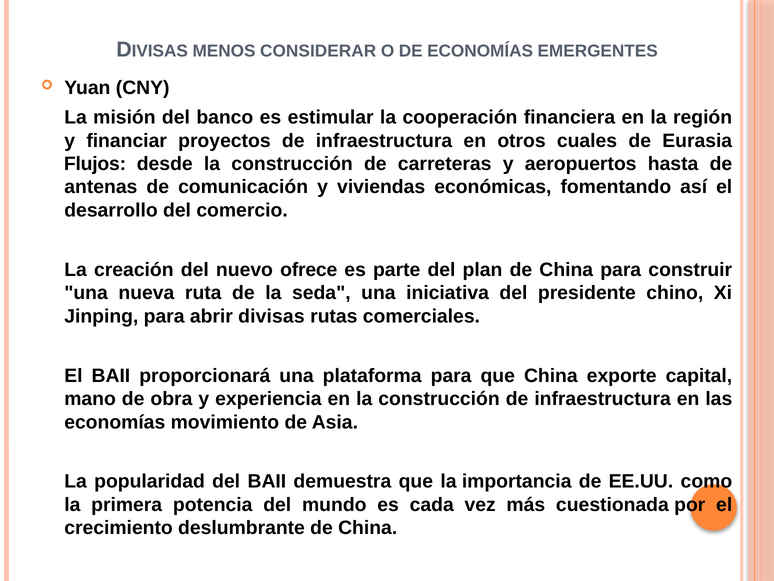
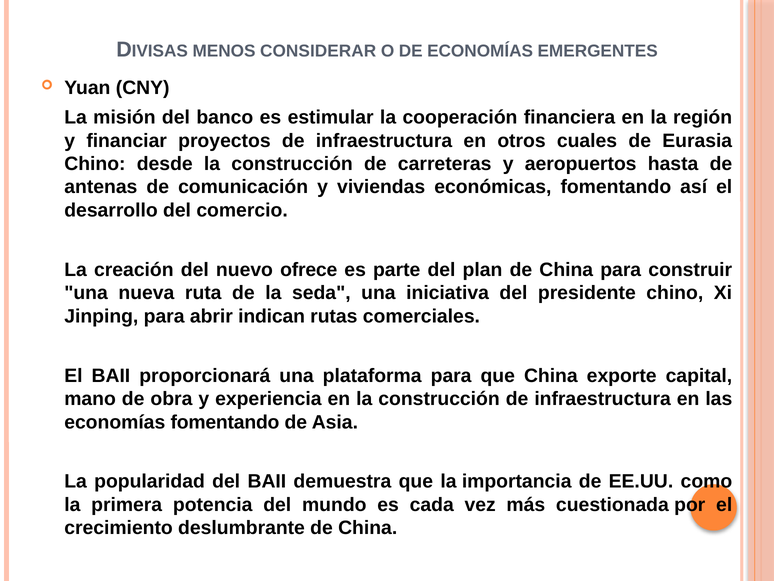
Flujos: Flujos -> Chino (95, 164)
divisas: divisas -> indican (272, 316)
economías movimiento: movimiento -> fomentando (225, 422)
